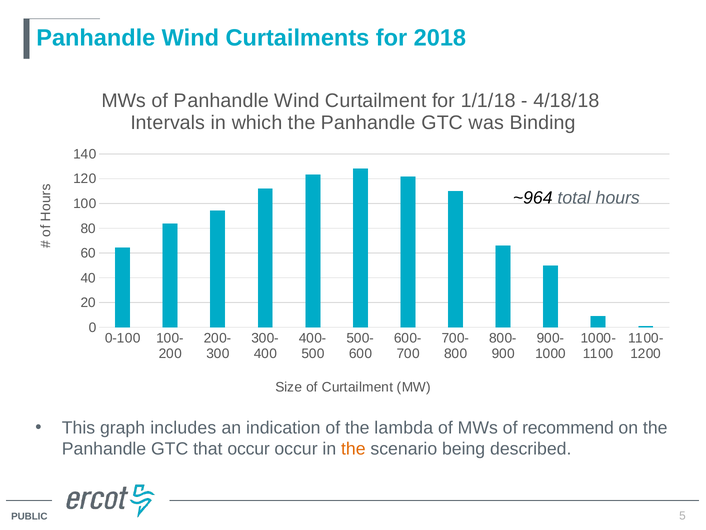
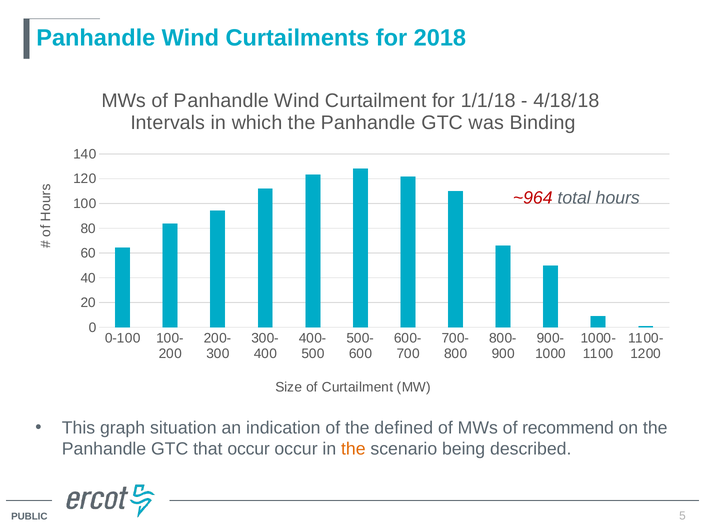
~964 colour: black -> red (533, 198)
includes: includes -> situation (183, 427)
lambda: lambda -> defined (404, 427)
